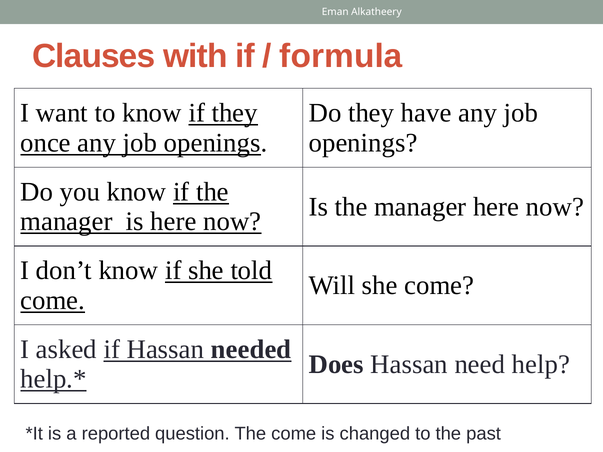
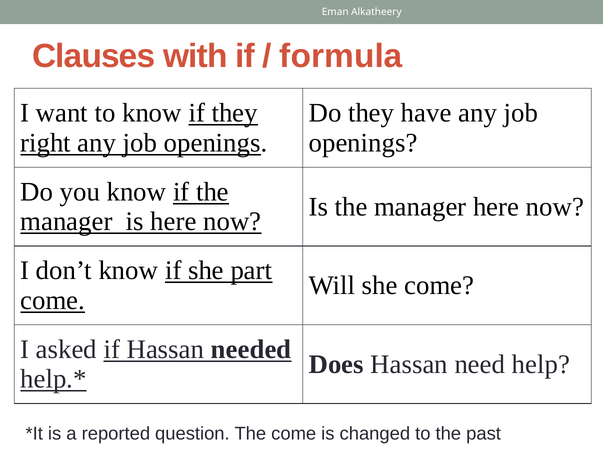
once: once -> right (46, 143)
told: told -> part (251, 271)
